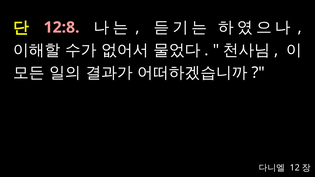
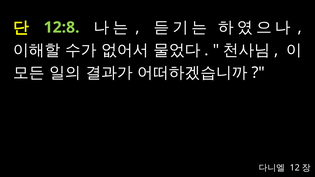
12:8 colour: pink -> light green (62, 27)
